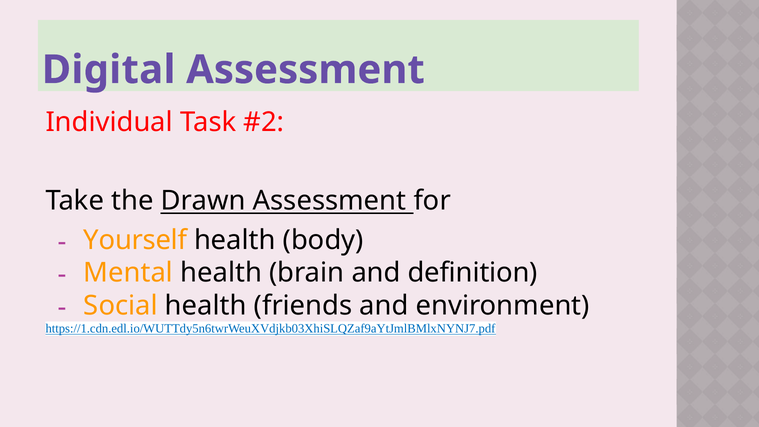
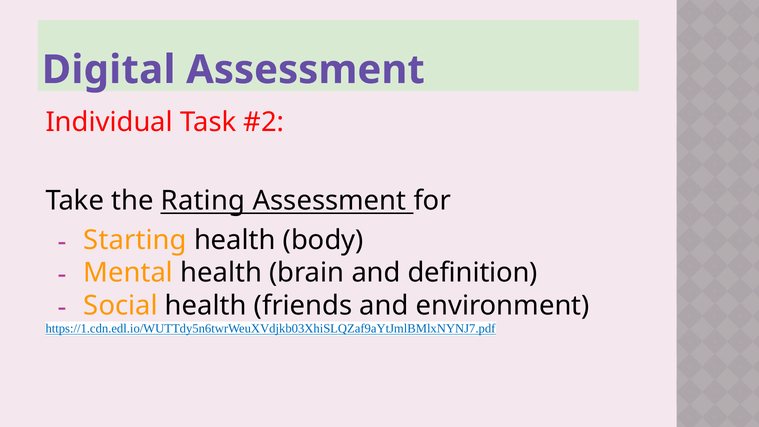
Drawn: Drawn -> Rating (203, 201)
Yourself: Yourself -> Starting (135, 240)
